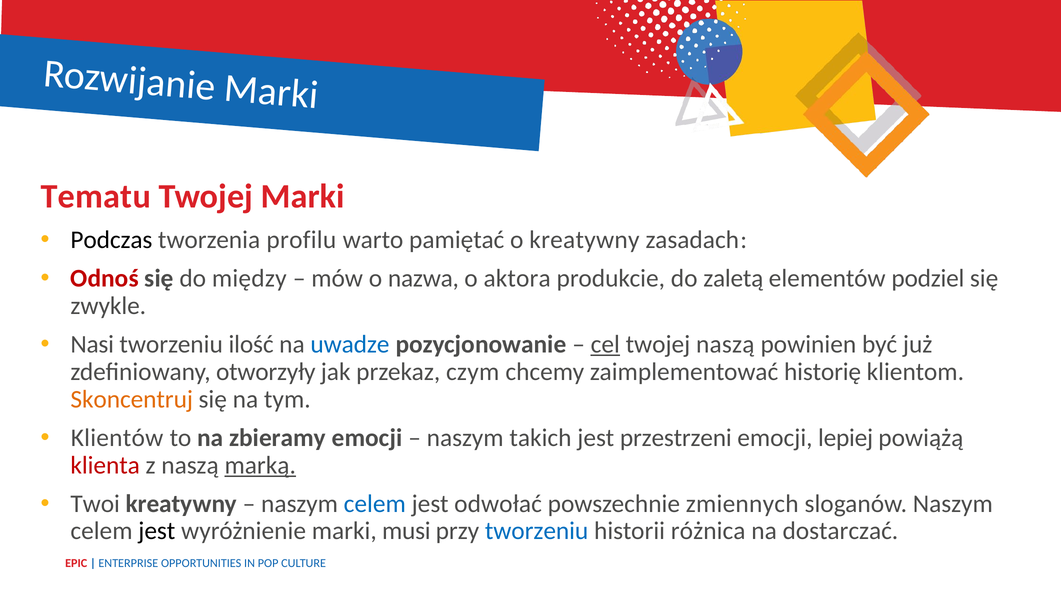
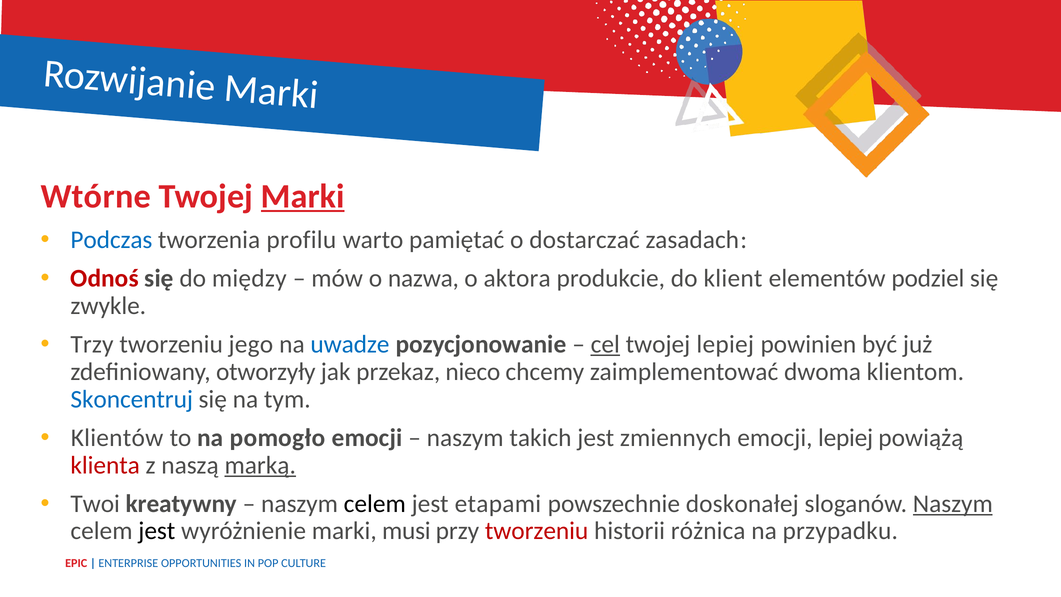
Tematu: Tematu -> Wtórne (96, 196)
Marki underline: none -> present (303, 196)
Podczas colour: black -> blue (111, 240)
o kreatywny: kreatywny -> dostarczać (585, 240)
zaletą: zaletą -> klient (733, 278)
Nasi: Nasi -> Trzy (92, 344)
ilość: ilość -> jego (251, 344)
twojej naszą: naszą -> lepiej (725, 344)
czym: czym -> nieco (473, 372)
historię: historię -> dwoma (823, 372)
Skoncentruj colour: orange -> blue (132, 399)
zbieramy: zbieramy -> pomogło (277, 438)
przestrzeni: przestrzeni -> zmiennych (676, 438)
celem colour: blue -> black (375, 503)
odwołać: odwołać -> etapami (498, 503)
zmiennych: zmiennych -> doskonałej (742, 503)
Naszym underline: none -> present (953, 503)
tworzeniu colour: blue -> red (537, 531)
dostarczać: dostarczać -> przypadku (840, 531)
